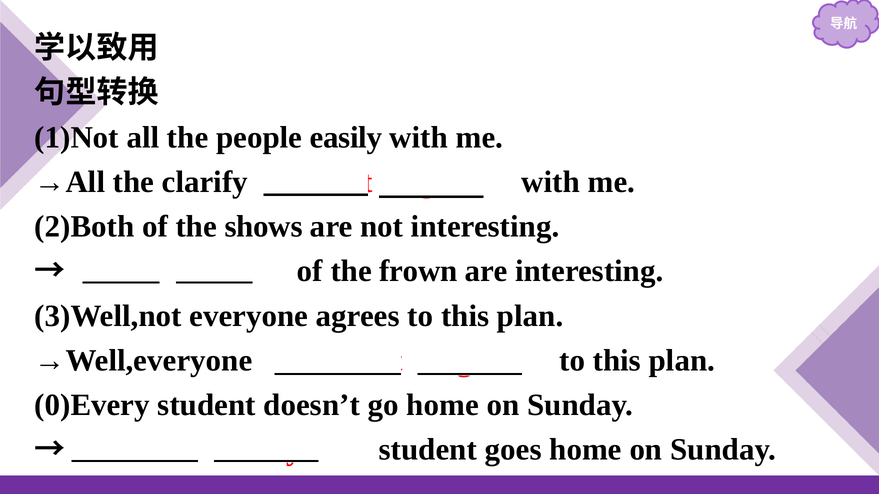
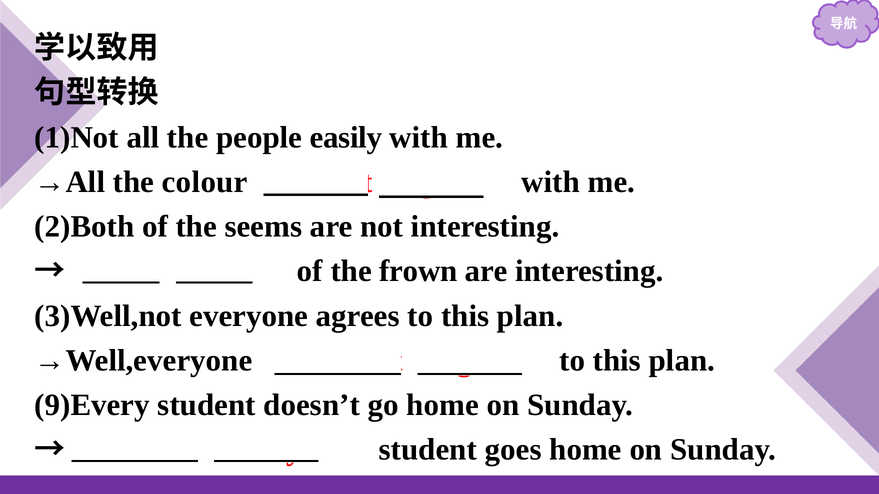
clarify: clarify -> colour (205, 182)
shows: shows -> seems (263, 227)
0)Every: 0)Every -> 9)Every (92, 405)
